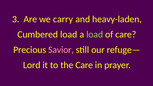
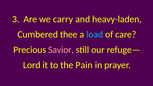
Cumbered load: load -> thee (69, 34)
load colour: light green -> light blue (95, 34)
the Care: Care -> Pain (84, 65)
